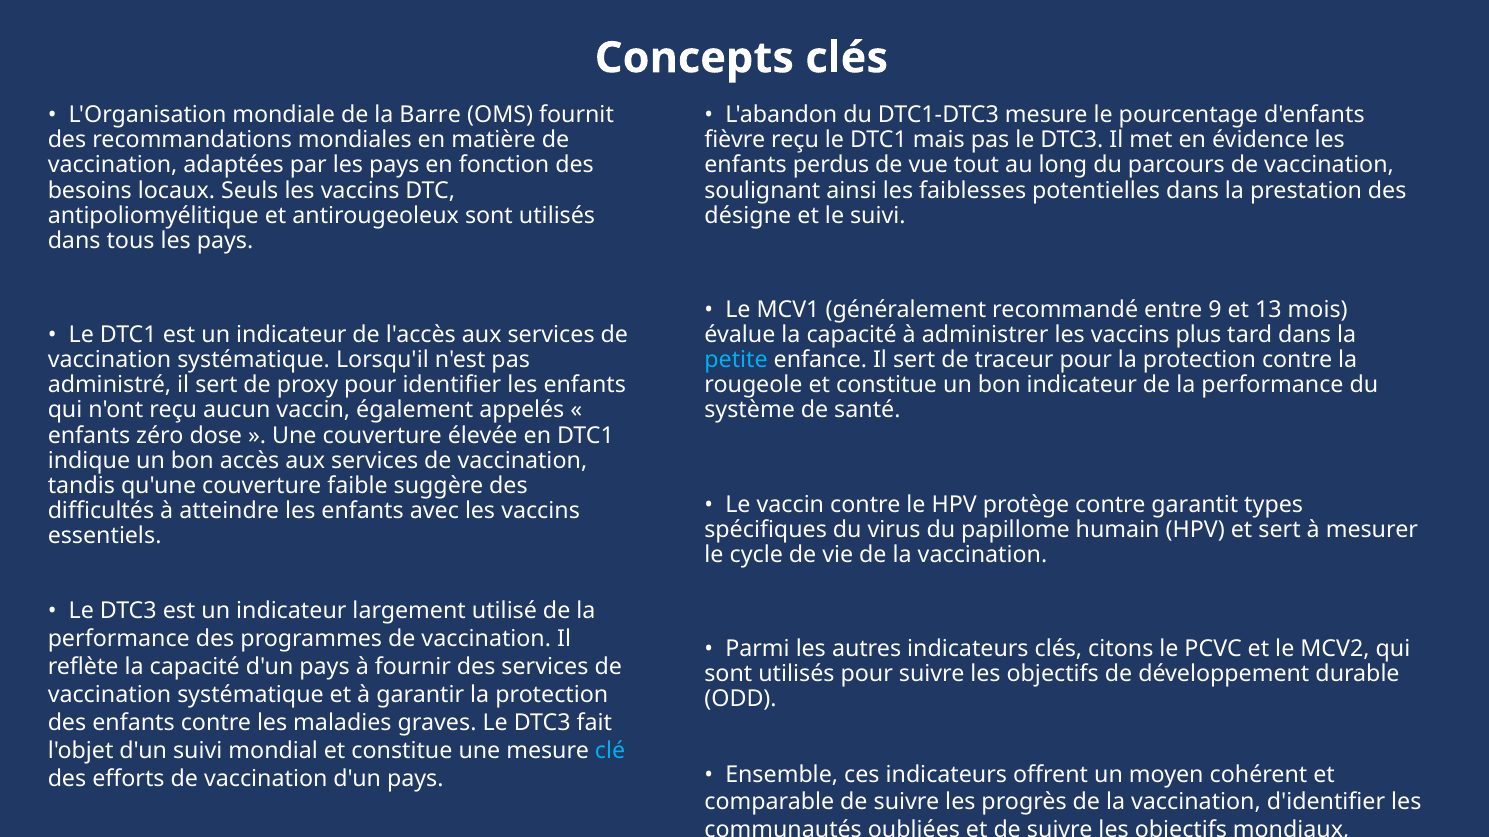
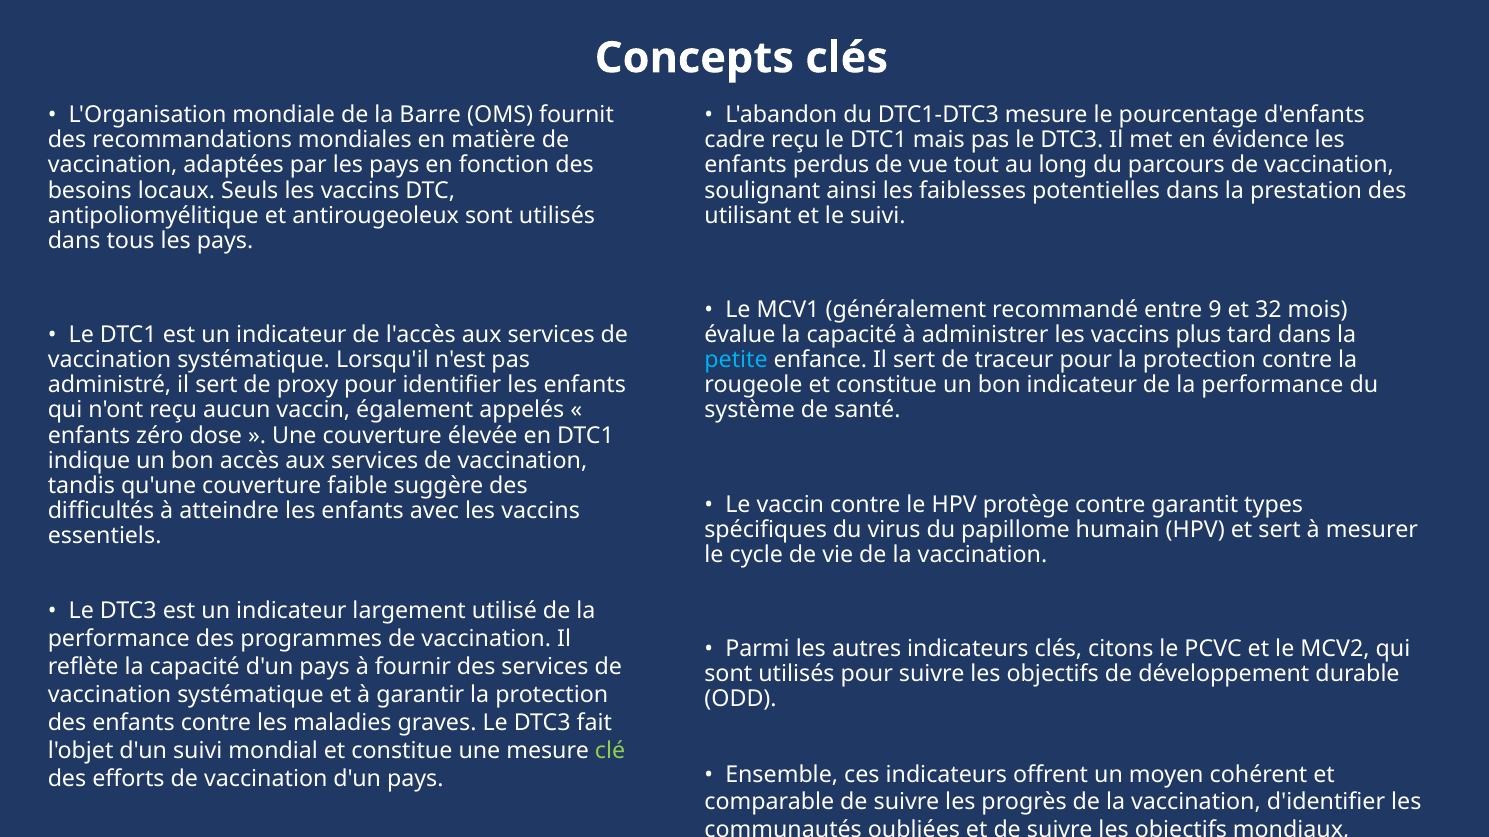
fièvre: fièvre -> cadre (735, 140)
désigne: désigne -> utilisant (748, 216)
13: 13 -> 32 (1268, 310)
clé colour: light blue -> light green (610, 751)
